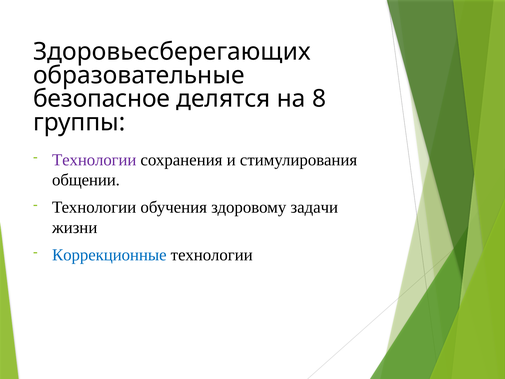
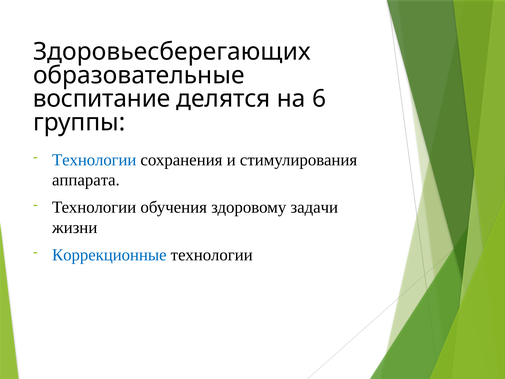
безопасное: безопасное -> воспитание (102, 99)
8: 8 -> 6 (319, 99)
Технологии colour: purple -> blue (94, 160)
общении: общении -> аппарата (86, 180)
